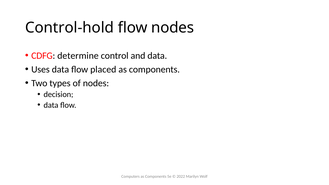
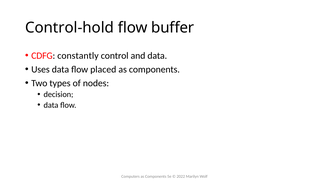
flow nodes: nodes -> buffer (173, 28)
determine: determine -> constantly (78, 56)
